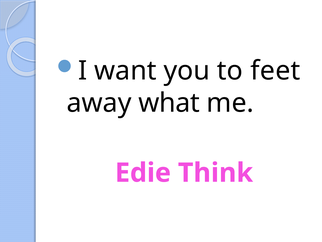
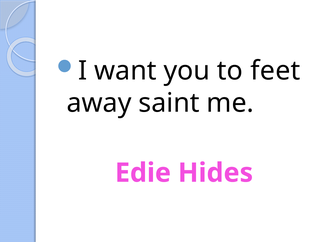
what: what -> saint (169, 103)
Think: Think -> Hides (215, 173)
